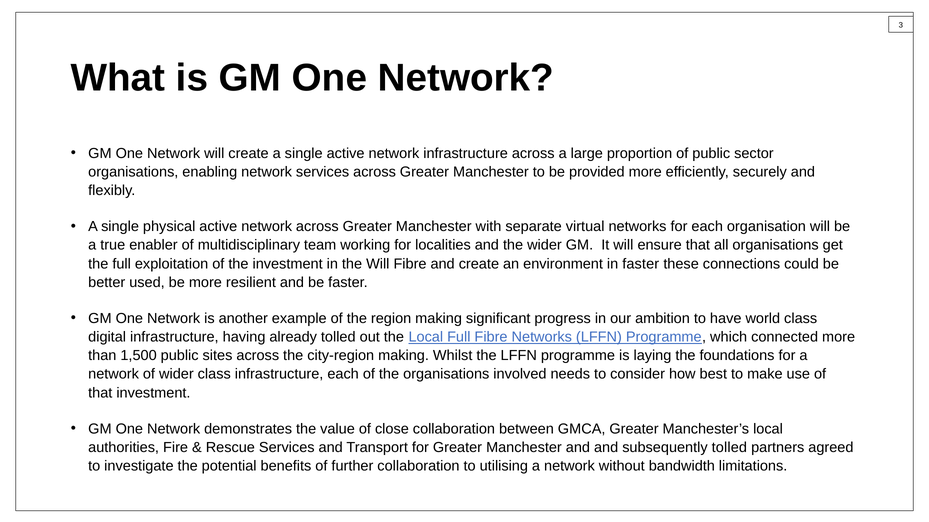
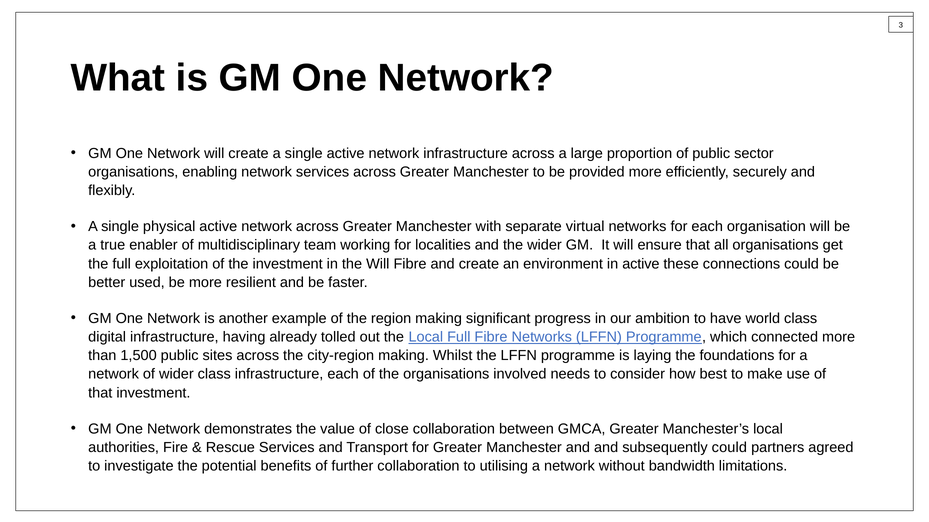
in faster: faster -> active (641, 264)
subsequently tolled: tolled -> could (729, 448)
